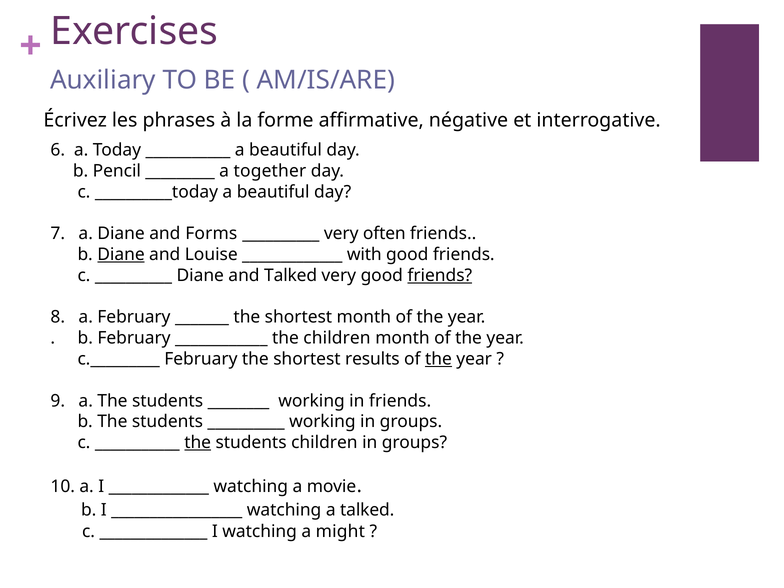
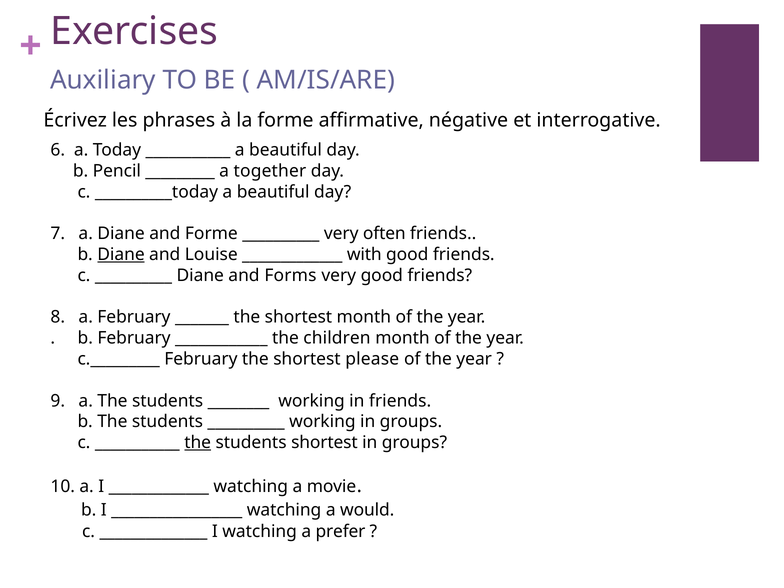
and Forms: Forms -> Forme (211, 234)
and Talked: Talked -> Forms (290, 275)
friends underline: present -> none (440, 275)
results: results -> please (372, 359)
the underline: present -> none (438, 359)
students children: children -> shortest (324, 443)
a talked: talked -> would (367, 510)
might: might -> prefer (340, 531)
